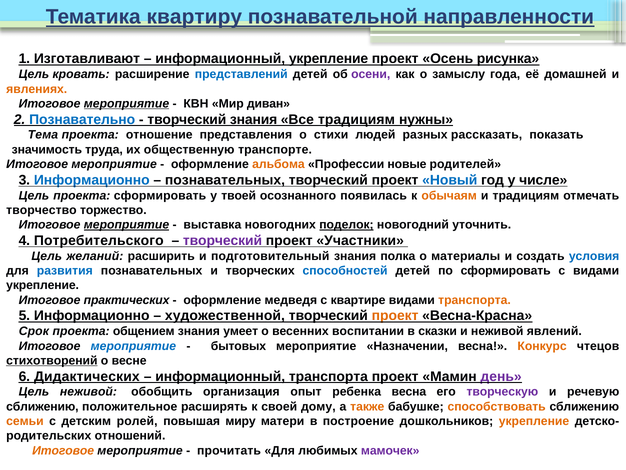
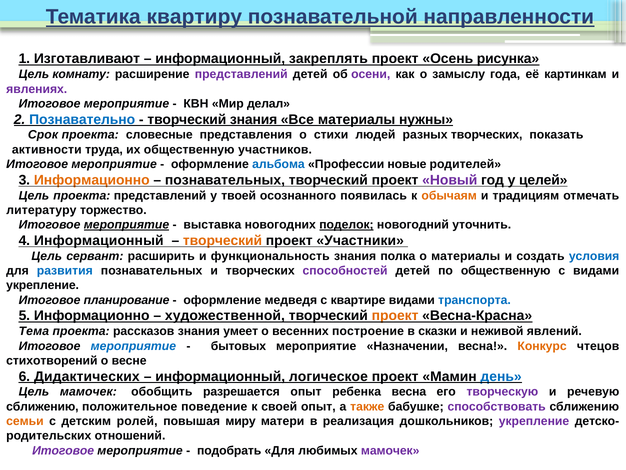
информационный укрепление: укрепление -> закреплять (328, 59)
кровать: кровать -> комнату (81, 74)
представлений colour: blue -> purple (241, 74)
домашней: домашней -> картинкам (575, 74)
явлениях colour: orange -> purple (37, 89)
мероприятие underline: present -> none (126, 104)
диван: диван -> делал (268, 104)
Все традициям: традициям -> материалы (357, 119)
Тема: Тема -> Срок (43, 135)
отношение: отношение -> словесные (159, 135)
разных рассказать: рассказать -> творческих (487, 135)
значимость: значимость -> активности (47, 149)
транспорте: транспорте -> участников (275, 149)
альбома colour: orange -> blue (278, 164)
Информационно colour: blue -> orange (92, 180)
Новый colour: blue -> purple (450, 180)
числе: числе -> целей (543, 180)
проекта сформировать: сформировать -> представлений (160, 195)
творчество: творчество -> литературу (41, 210)
4 Потребительского: Потребительского -> Информационный (99, 240)
творческий colour: purple -> orange (222, 240)
желаний: желаний -> сервант (95, 256)
подготовительный: подготовительный -> функциональность (270, 256)
способностей colour: blue -> purple (345, 270)
по сформировать: сформировать -> общественную (506, 270)
практических: практических -> планирование (127, 300)
транспорта colour: orange -> blue (475, 300)
Срок: Срок -> Тема (34, 331)
общением: общением -> рассказов (144, 331)
воспитании: воспитании -> построение (368, 331)
стихотворений underline: present -> none (52, 360)
информационный транспорта: транспорта -> логическое (328, 376)
день colour: purple -> blue (501, 376)
Цель неживой: неживой -> мамочек (88, 392)
организация: организация -> разрешается (241, 392)
расширять: расширять -> поведение (214, 406)
своей дому: дому -> опыт (318, 406)
способствовать colour: orange -> purple (497, 406)
построение: построение -> реализация (358, 421)
укрепление colour: orange -> purple (534, 421)
Итоговое colour: orange -> purple (63, 450)
прочитать: прочитать -> подобрать (229, 450)
